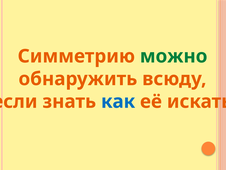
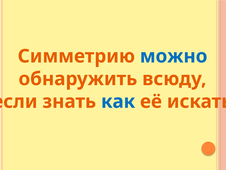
можно colour: green -> blue (174, 56)
